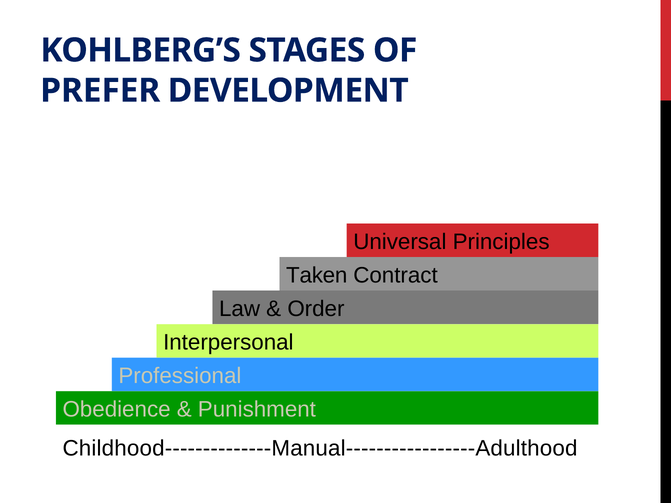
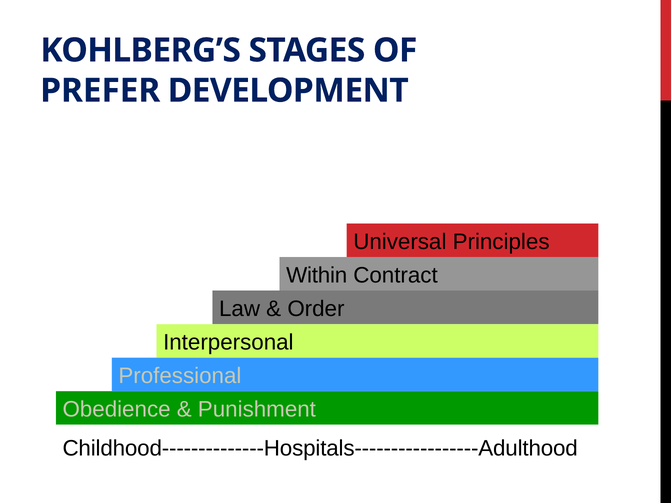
Taken: Taken -> Within (317, 275)
Childhood--------------Manual-----------------Adulthood: Childhood--------------Manual-----------------Adulthood -> Childhood--------------Hospitals-----------------Adulthood (320, 449)
